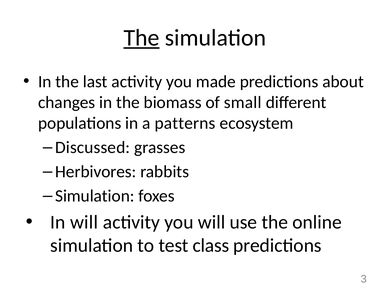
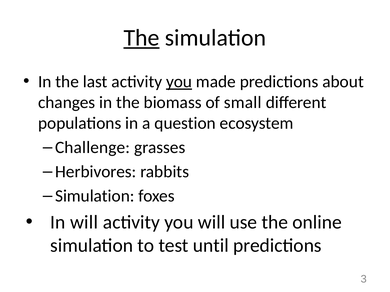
you underline: none -> present (179, 82)
patterns: patterns -> question (185, 123)
Discussed: Discussed -> Challenge (93, 148)
class: class -> until (211, 246)
